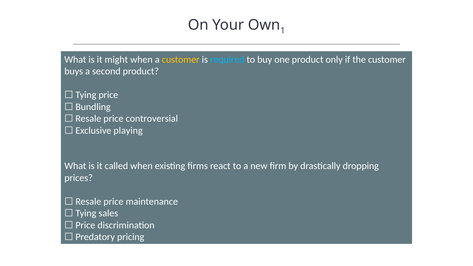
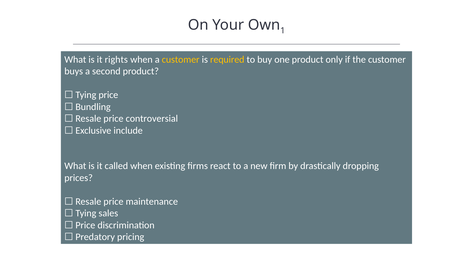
might: might -> rights (116, 60)
required colour: light blue -> yellow (227, 60)
playing: playing -> include (128, 131)
